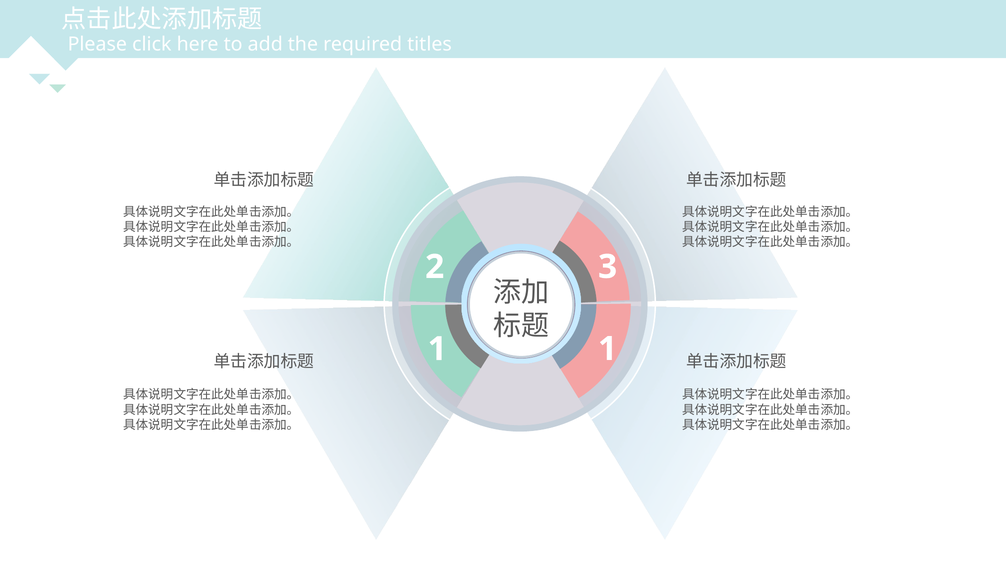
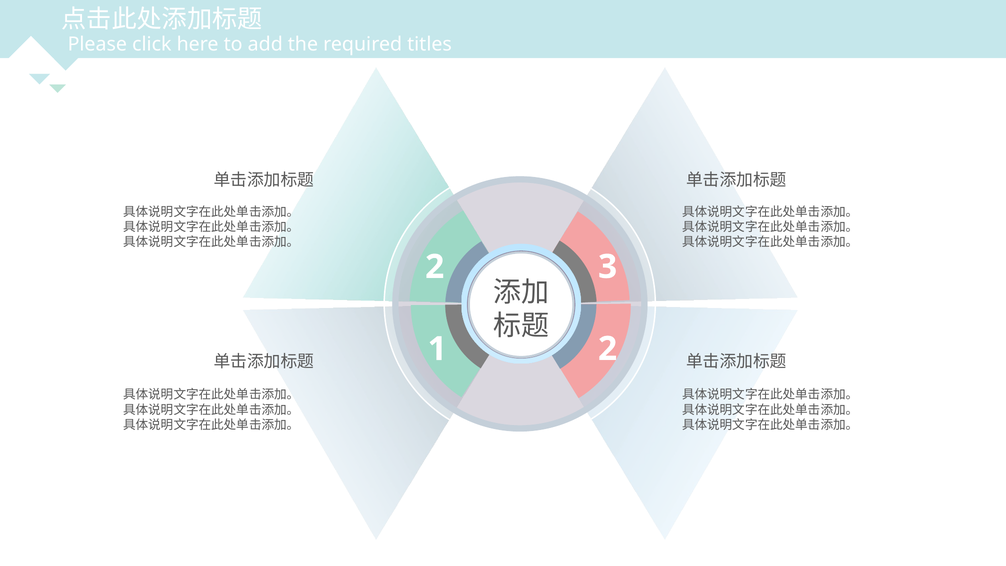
1 1: 1 -> 2 (608, 349)
